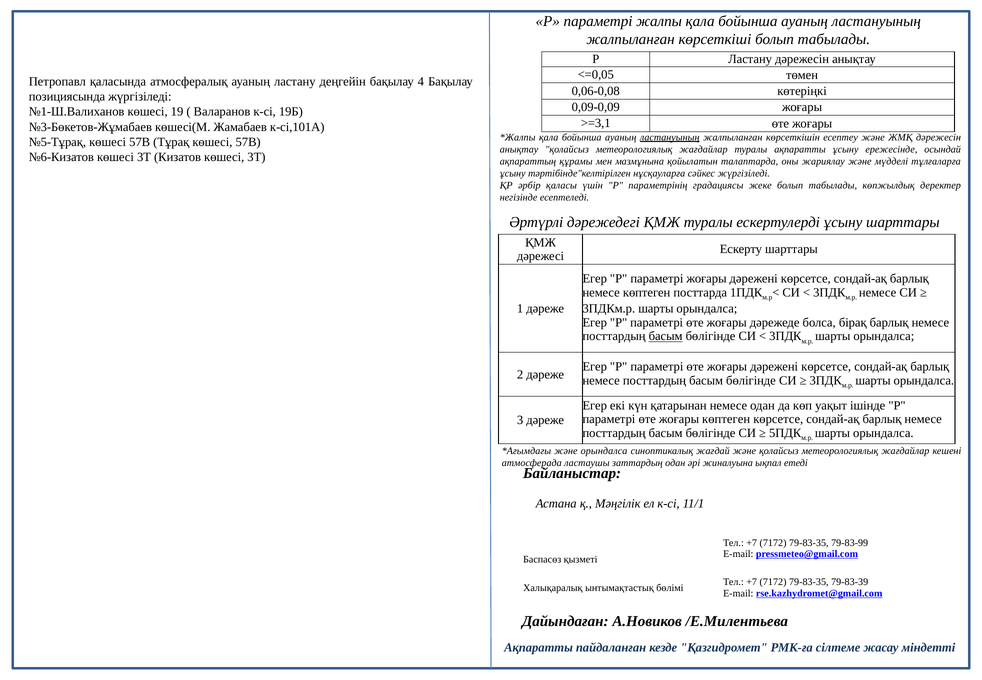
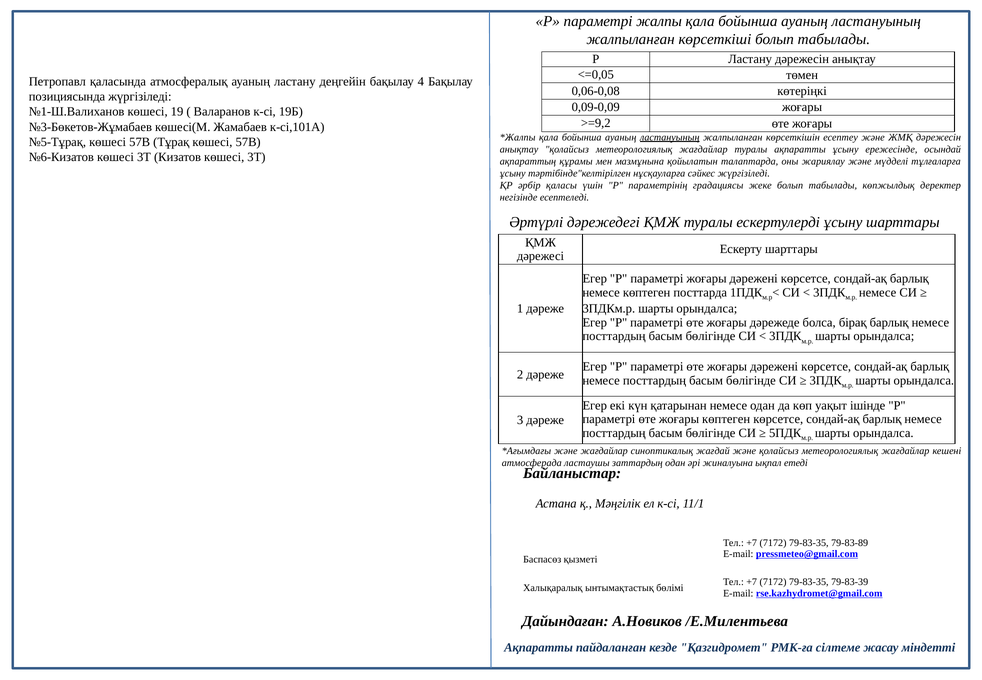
>=3,1: >=3,1 -> >=9,2 (596, 123)
басым underline: present -> none (666, 336)
және орындалса: орындалса -> жағдайлар (604, 451)
79-83-99: 79-83-99 -> 79-83-89 (850, 543)
